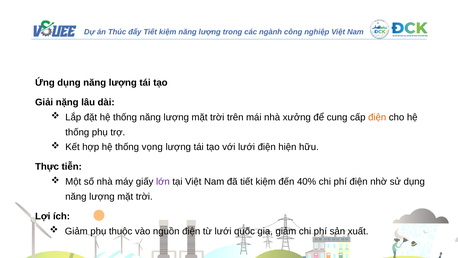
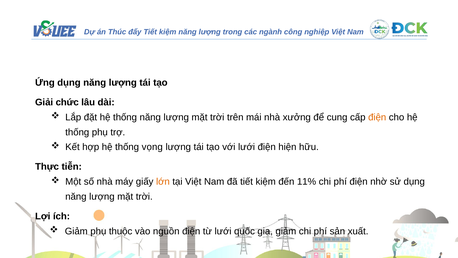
nặng: nặng -> chức (67, 102)
lớn colour: purple -> orange (163, 181)
40%: 40% -> 11% (307, 181)
